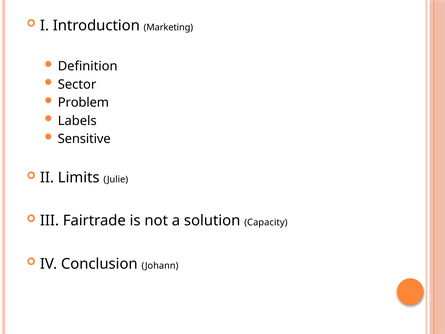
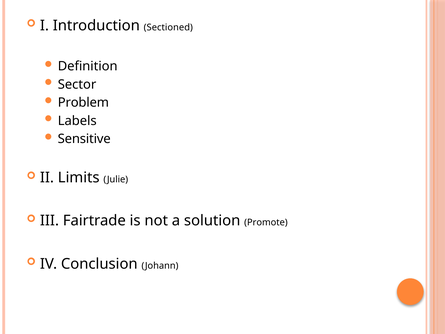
Marketing: Marketing -> Sectioned (168, 27)
Capacity: Capacity -> Promote (266, 222)
